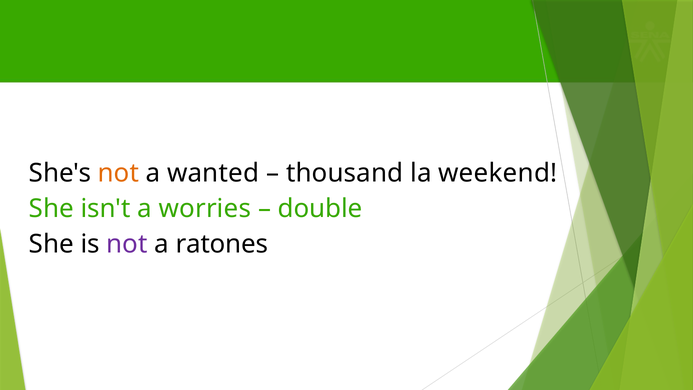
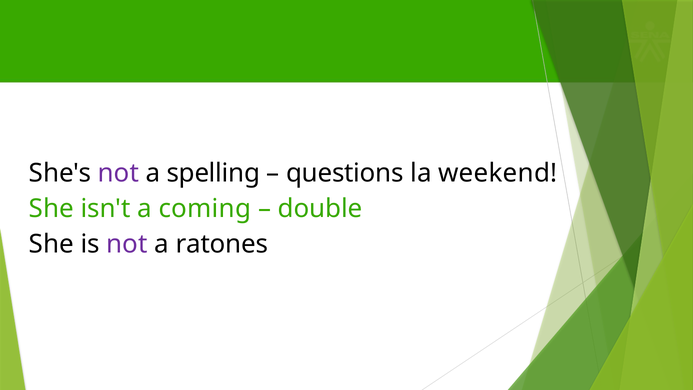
not colour: orange -> purple (118, 173)
wanted: wanted -> spelling (213, 173)
thousand: thousand -> questions (345, 173)
worries: worries -> coming (205, 209)
